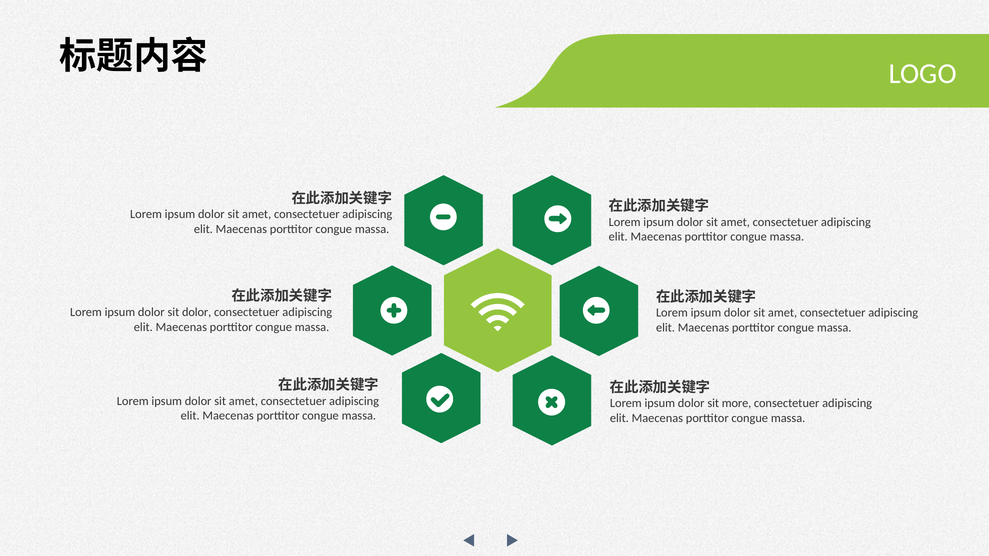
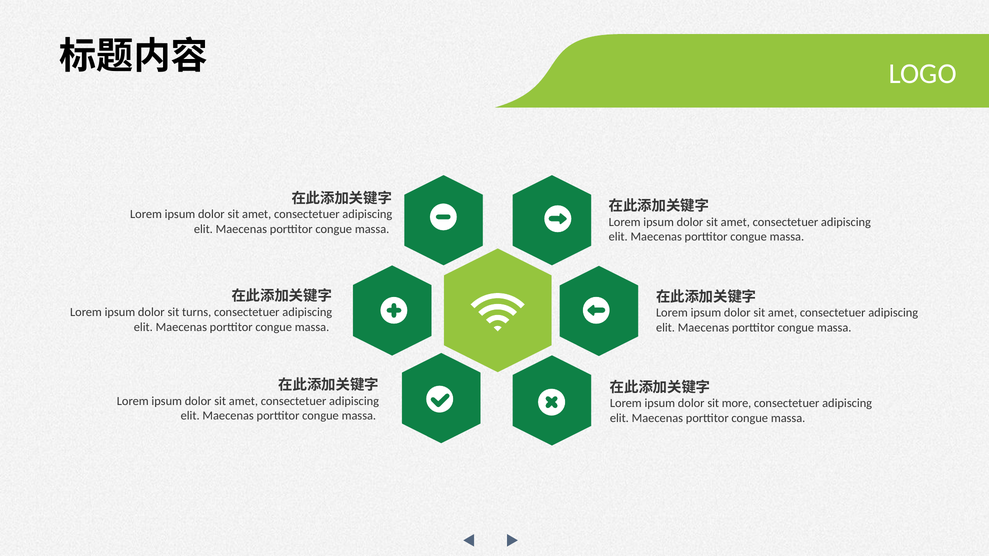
sit dolor: dolor -> turns (197, 312)
